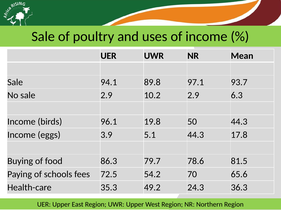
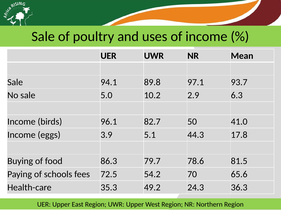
sale 2.9: 2.9 -> 5.0 (106, 96)
19.8: 19.8 -> 82.7 (152, 122)
50 44.3: 44.3 -> 41.0 (239, 122)
